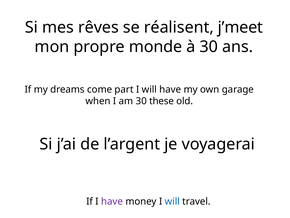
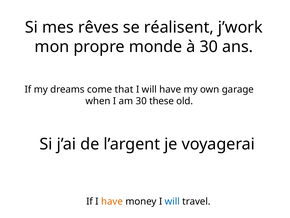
j’meet: j’meet -> j’work (240, 27)
part: part -> that (124, 89)
have colour: purple -> orange (112, 201)
